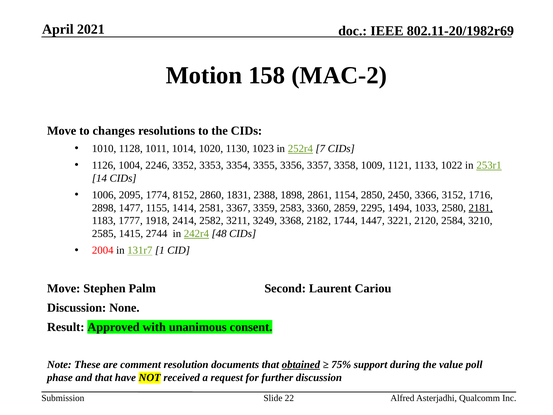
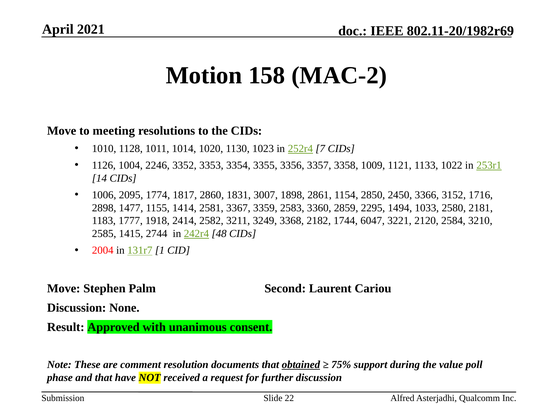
changes: changes -> meeting (114, 131)
8152: 8152 -> 1817 (185, 195)
2388: 2388 -> 3007 (266, 195)
2181 underline: present -> none (481, 208)
1447: 1447 -> 6047 (373, 221)
